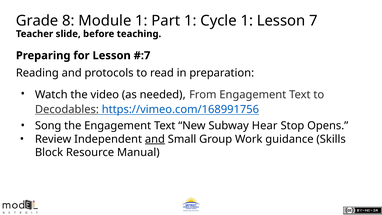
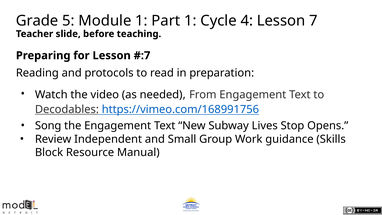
8: 8 -> 5 (68, 21)
Cycle 1: 1 -> 4 (247, 21)
Hear: Hear -> Lives (265, 126)
and underline: present -> none (155, 139)
